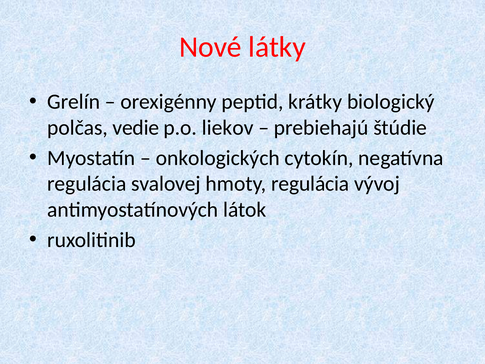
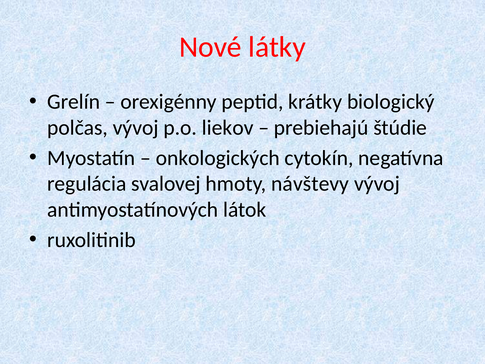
polčas vedie: vedie -> vývoj (136, 128)
hmoty regulácia: regulácia -> návštevy (310, 184)
